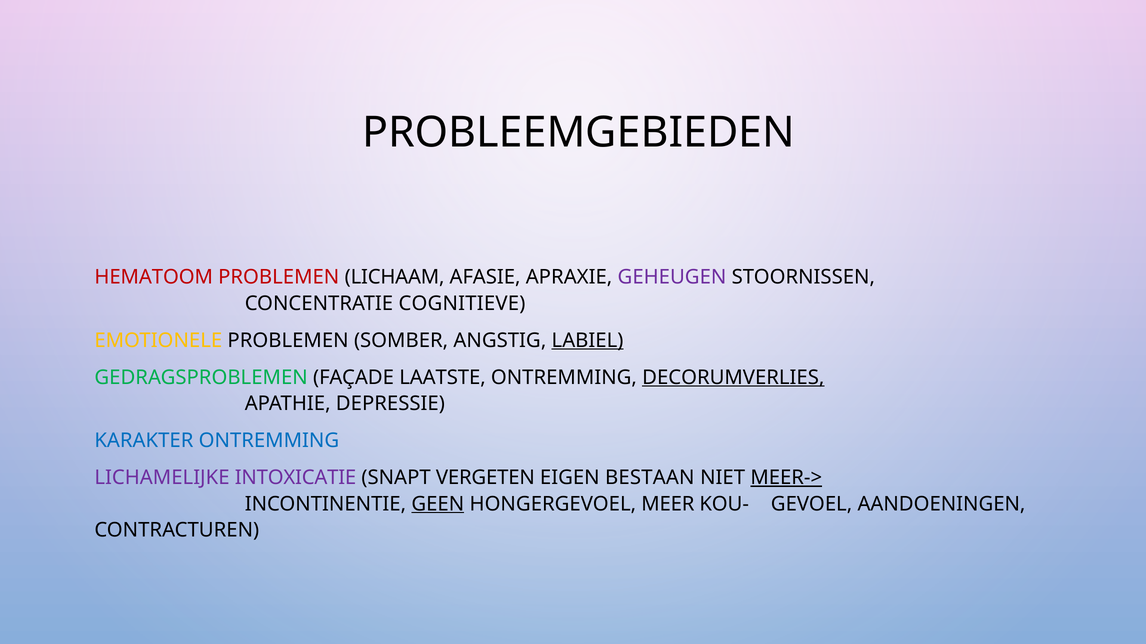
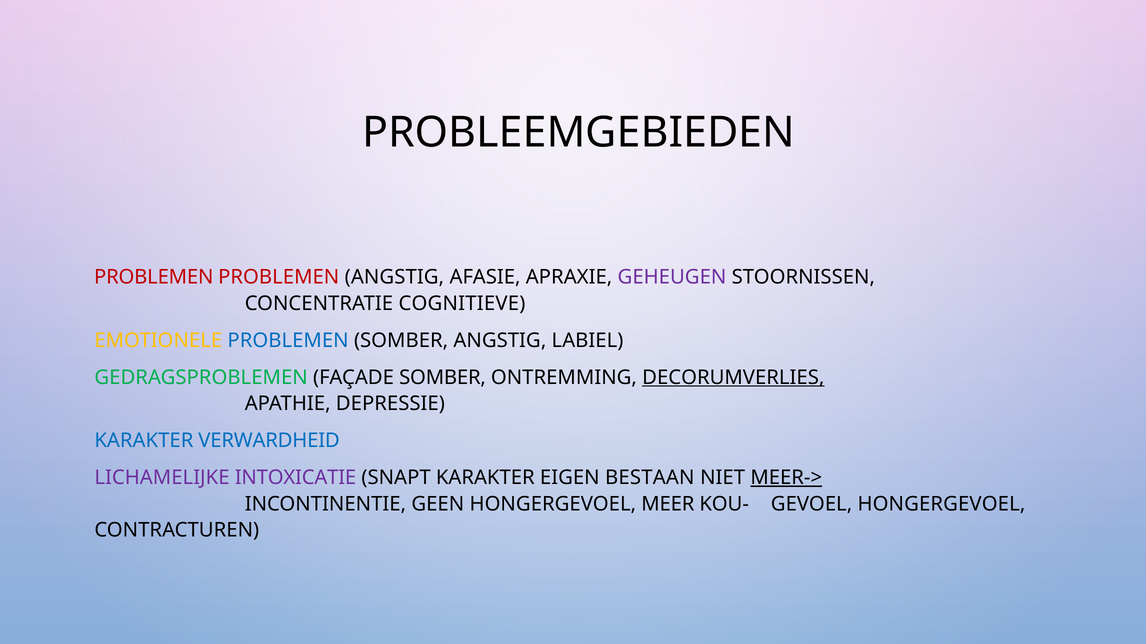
HEMATOOM: HEMATOOM -> PROBLEMEN (154, 277)
PROBLEMEN LICHAAM: LICHAAM -> ANGSTIG (394, 277)
PROBLEMEN colour: black -> blue (288, 341)
LABIEL underline: present -> none (588, 341)
FAÇADE LAATSTE: LAATSTE -> SOMBER (443, 378)
KARAKTER ONTREMMING: ONTREMMING -> VERWARDHEID (269, 441)
SNAPT VERGETEN: VERGETEN -> KARAKTER (485, 478)
GEEN underline: present -> none (438, 504)
GEVOEL AANDOENINGEN: AANDOENINGEN -> HONGERGEVOEL (941, 504)
